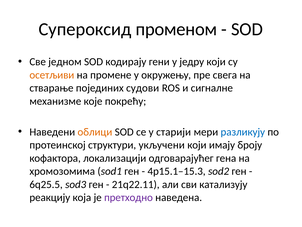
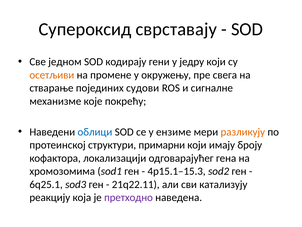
променом: променом -> сврставају (176, 29)
облици colour: orange -> blue (95, 132)
старији: старији -> ензиме (174, 132)
разликују colour: blue -> orange (243, 132)
укључени: укључени -> примарни (162, 145)
6q25.5: 6q25.5 -> 6q25.1 (46, 184)
